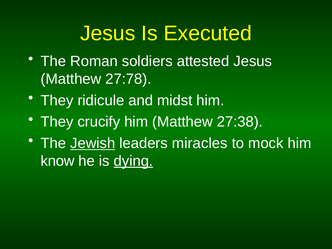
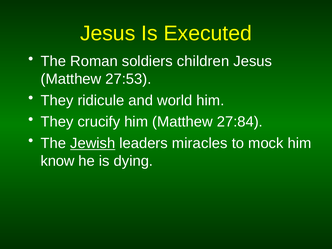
attested: attested -> children (203, 61)
27:78: 27:78 -> 27:53 (128, 79)
midst: midst -> world (175, 100)
27:38: 27:38 -> 27:84 (240, 122)
dying underline: present -> none (133, 161)
